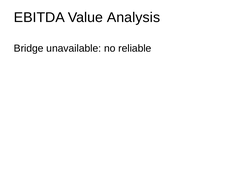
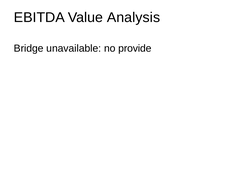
reliable: reliable -> provide (135, 48)
